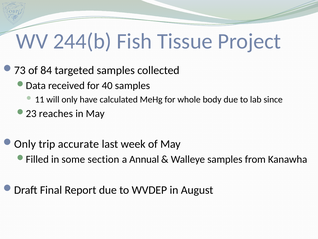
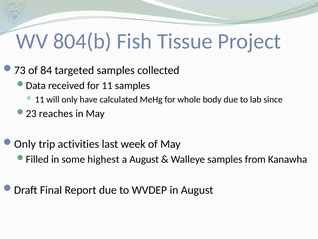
244(b: 244(b -> 804(b (82, 41)
for 40: 40 -> 11 (107, 86)
accurate: accurate -> activities (78, 144)
section: section -> highest (103, 159)
a Annual: Annual -> August (144, 159)
